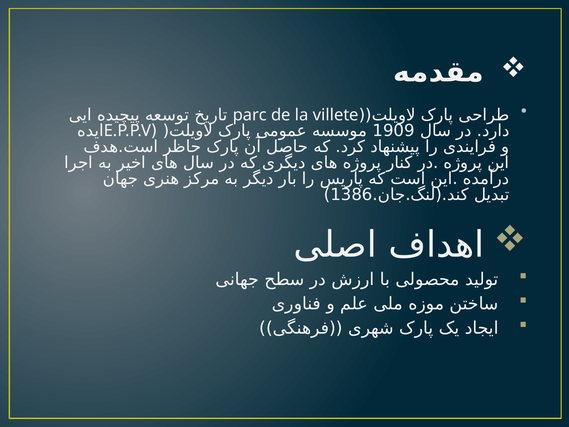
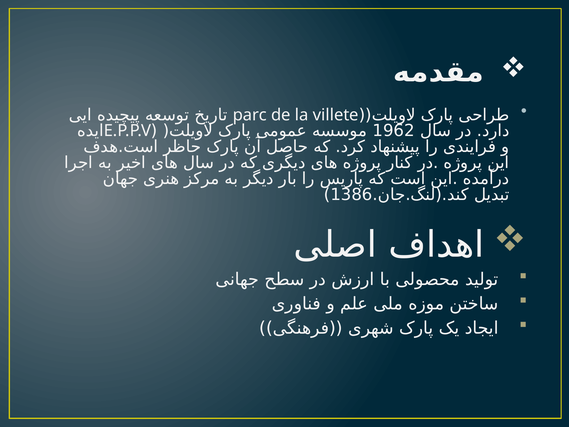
1909: 1909 -> 1962 (394, 131)
